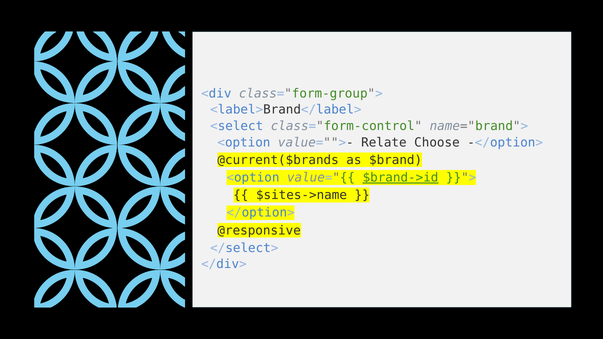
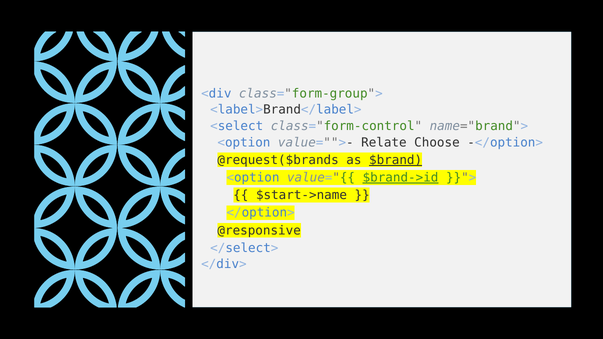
@current($brands: @current($brands -> @request($brands (278, 160)
$brand underline: none -> present (396, 160)
$sites->name: $sites->name -> $start->name (301, 195)
